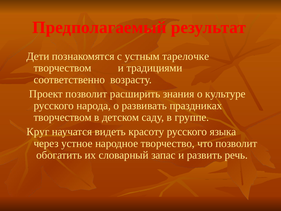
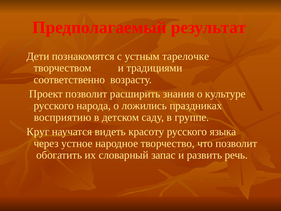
развивать: развивать -> ложились (144, 106)
творчеством: творчеством -> восприятию (63, 117)
